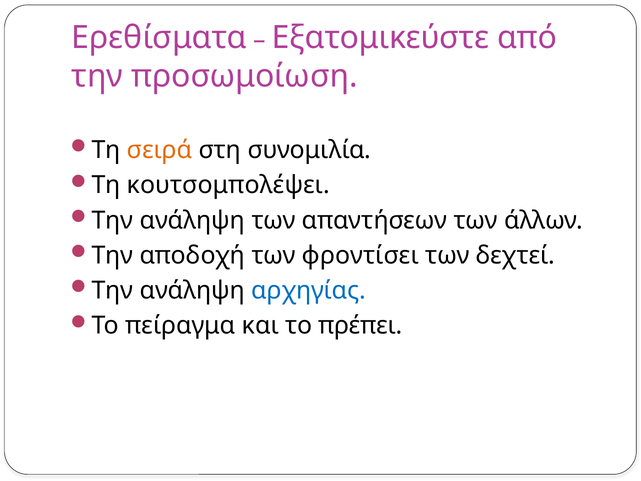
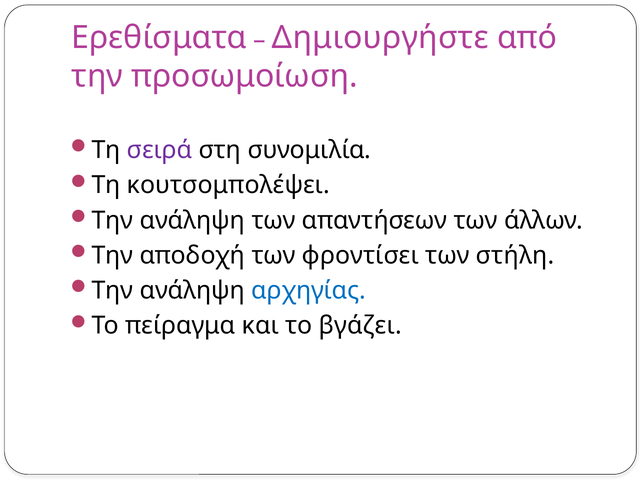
Εξατομικεύστε: Εξατομικεύστε -> Δημιουργήστε (380, 37)
σειρά colour: orange -> purple (160, 150)
δεχτεί: δεχτεί -> στήλη (515, 255)
πρέπει: πρέπει -> βγάζει (360, 326)
